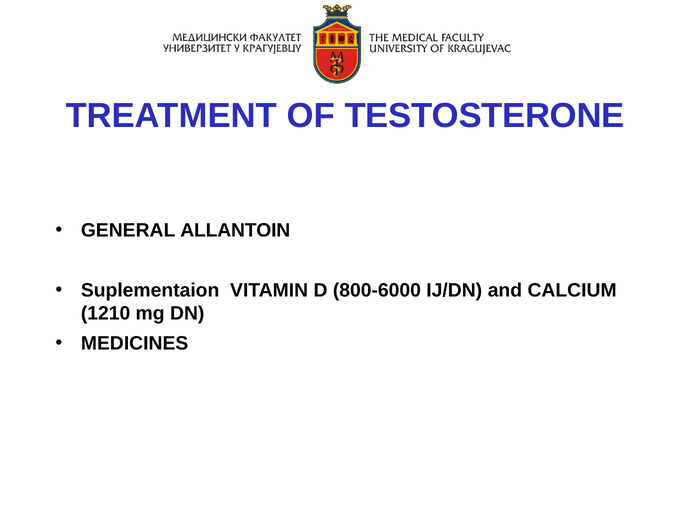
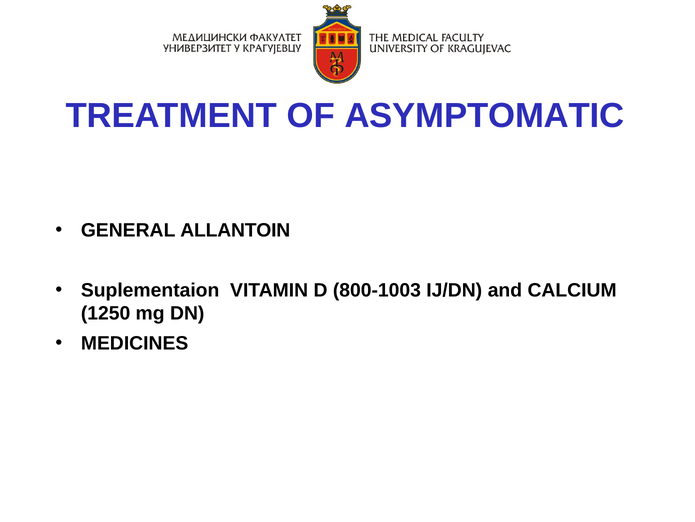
TESTOSTERONE: TESTOSTERONE -> ASYMPTOMATIC (484, 116)
800-6000: 800-6000 -> 800-1003 (377, 290)
1210: 1210 -> 1250 (106, 313)
